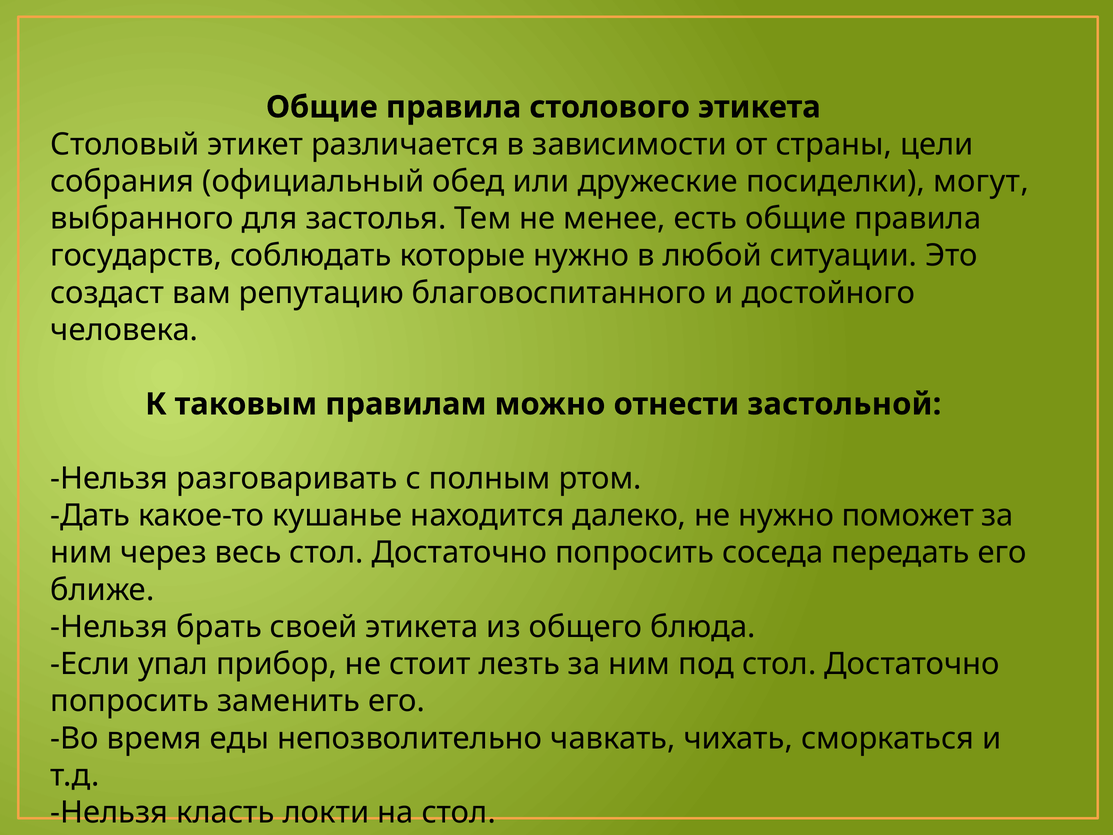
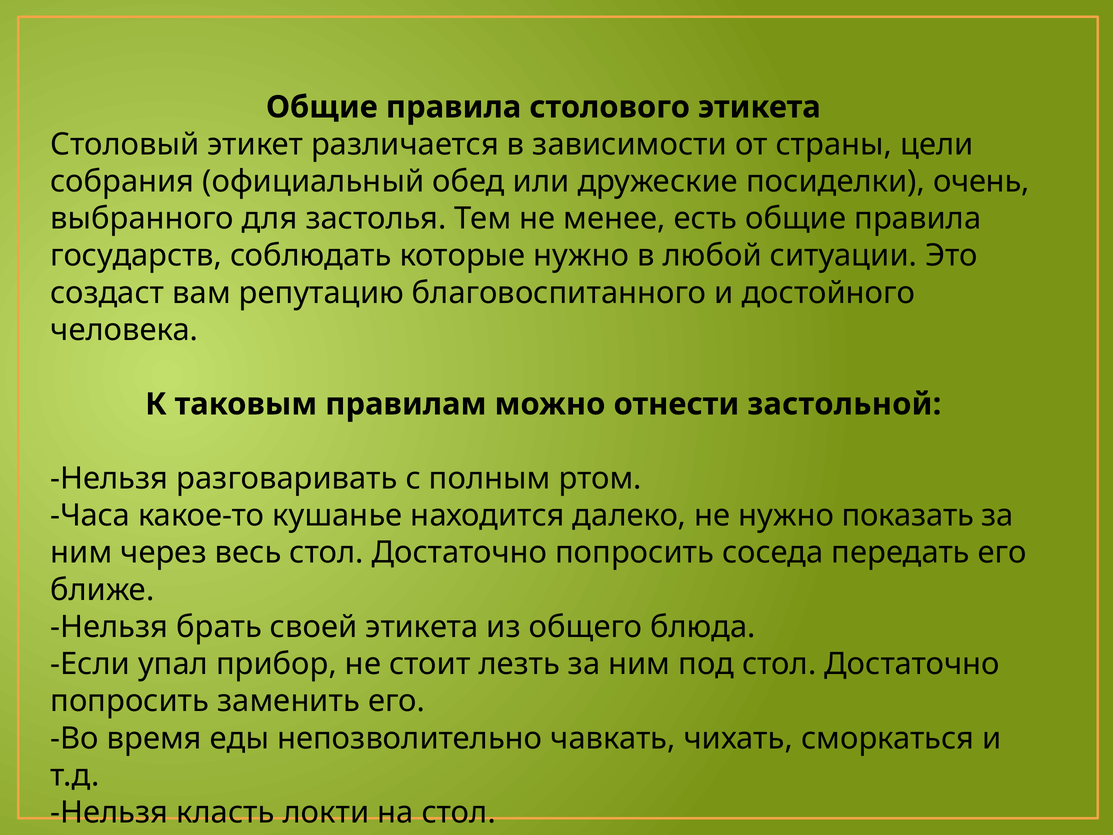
могут: могут -> очень (981, 181)
Дать: Дать -> Часа (90, 515)
поможет: поможет -> показать (908, 515)
